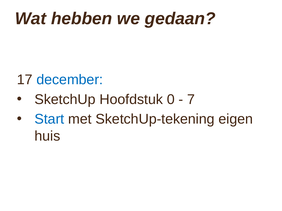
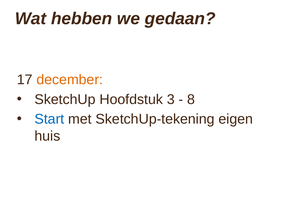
december colour: blue -> orange (70, 80)
0: 0 -> 3 (171, 100)
7: 7 -> 8 (191, 100)
